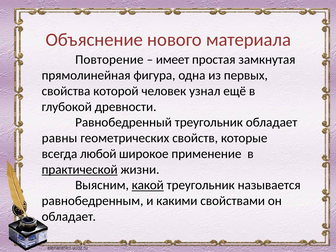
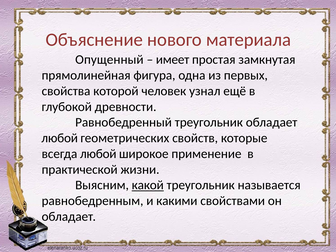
Повторение: Повторение -> Опущенный (109, 60)
равны: равны -> любой (60, 138)
практической underline: present -> none (80, 169)
